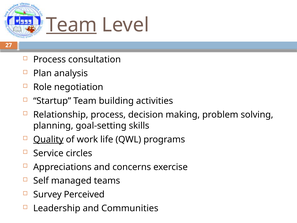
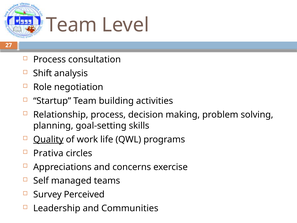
Team underline: present -> none (71, 25)
Plan: Plan -> Shift (43, 73)
Service: Service -> Prativa (48, 153)
